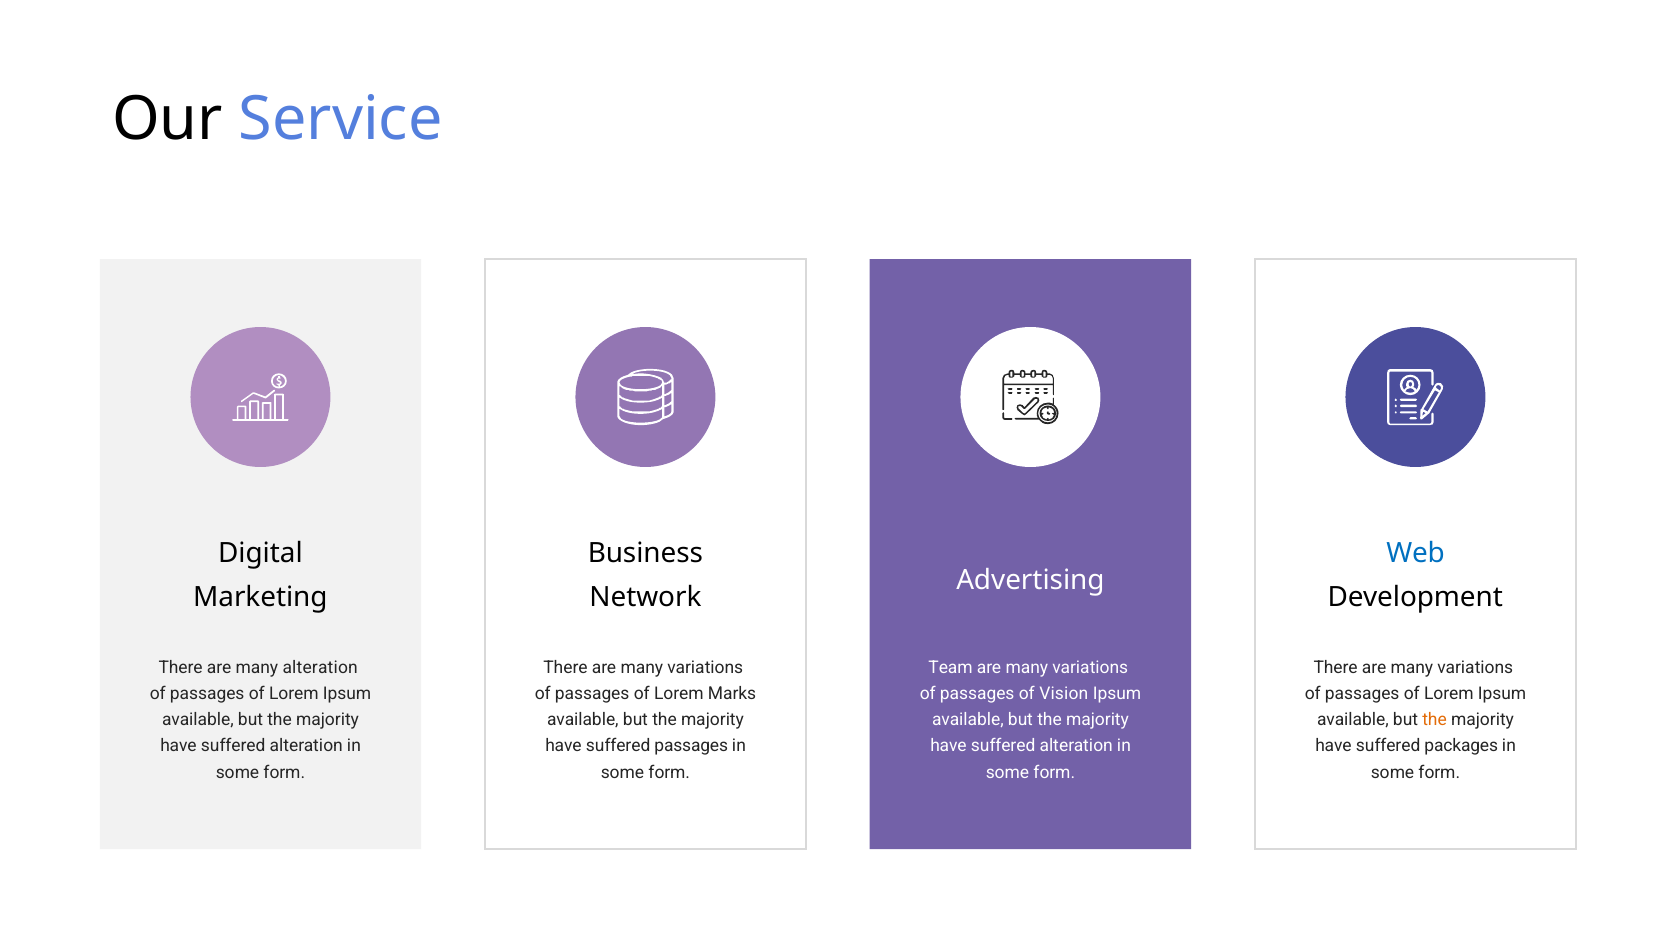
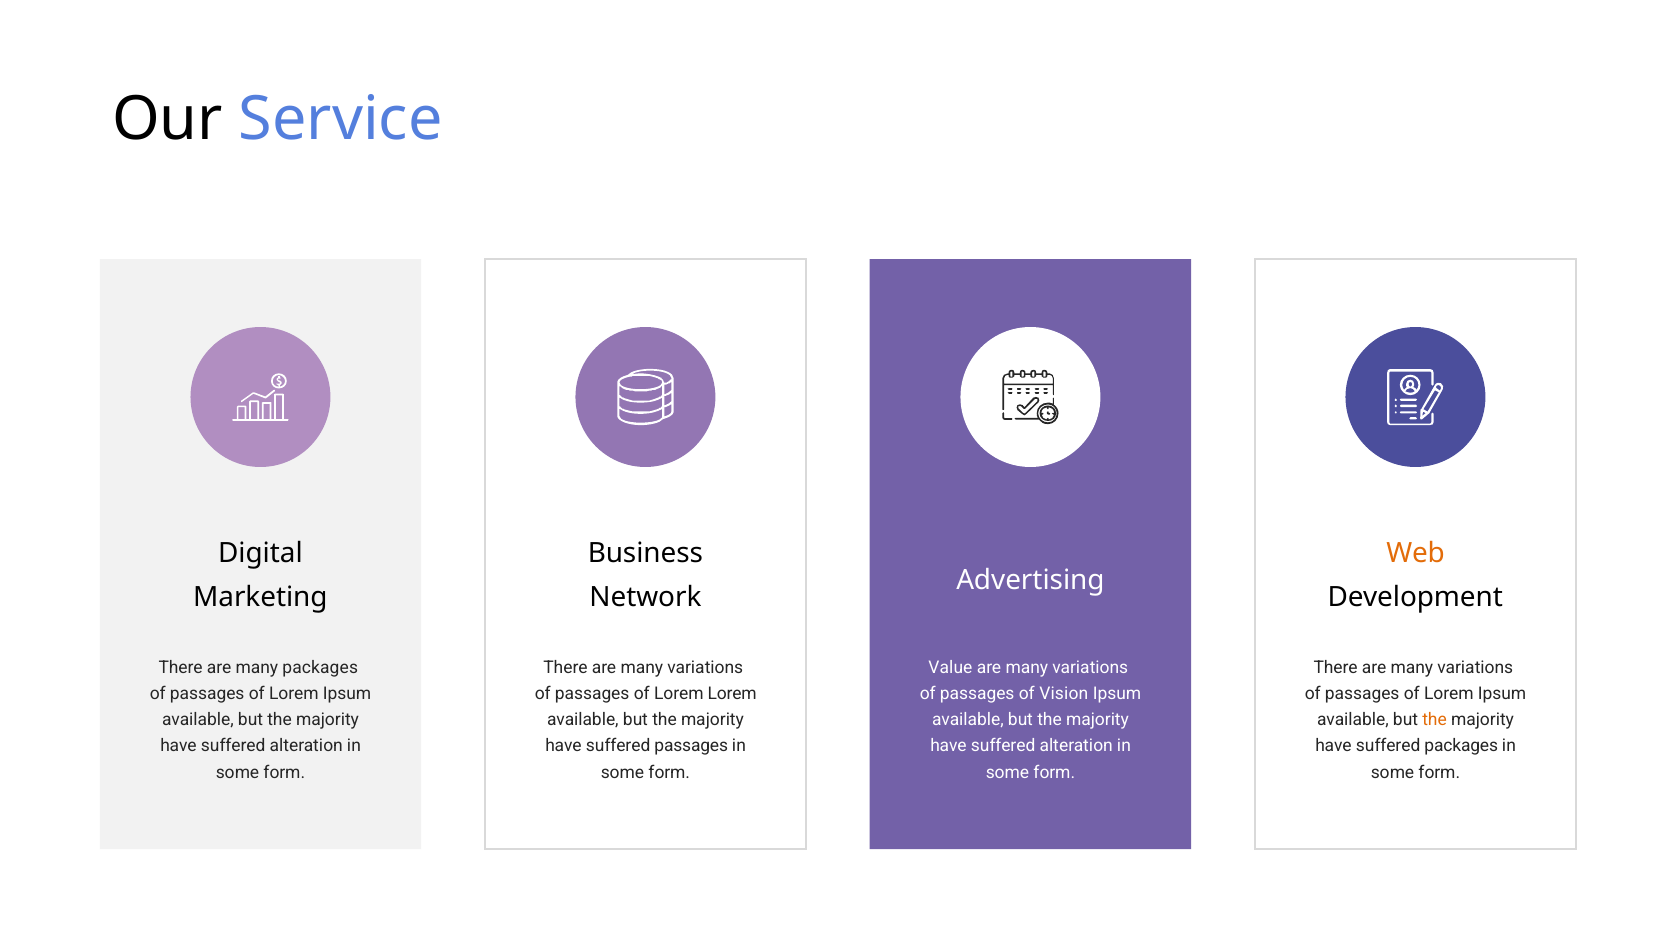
Web colour: blue -> orange (1416, 553)
many alteration: alteration -> packages (320, 667)
Team: Team -> Value (950, 667)
Lorem Marks: Marks -> Lorem (732, 694)
